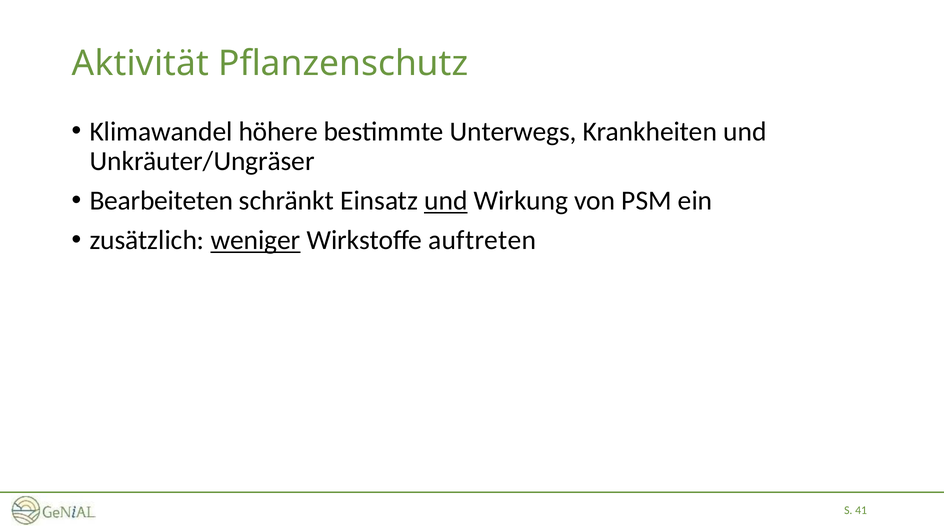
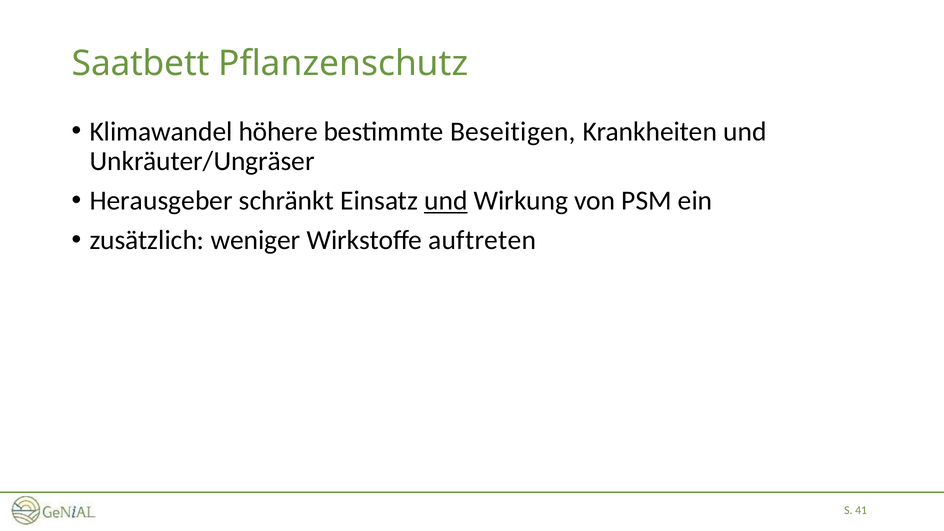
Aktivität: Aktivität -> Saatbett (141, 64)
Unterwegs: Unterwegs -> Beseitigen (513, 131)
Bearbeiteten: Bearbeiteten -> Herausgeber (161, 201)
weniger underline: present -> none (255, 240)
